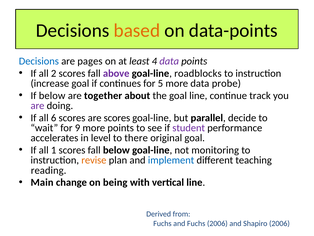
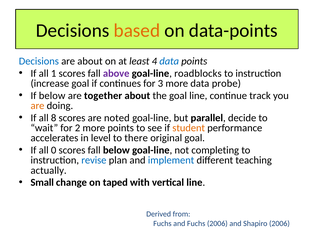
are pages: pages -> about (90, 61)
data colour: purple -> blue (169, 61)
2: 2 -> 1 (54, 73)
5: 5 -> 3 (160, 83)
are colour: purple -> orange (37, 105)
6: 6 -> 8 (54, 118)
are scores: scores -> noted (117, 118)
9: 9 -> 2 (78, 128)
student colour: purple -> orange (189, 128)
1: 1 -> 0 (54, 150)
monitoring: monitoring -> completing (215, 150)
revise colour: orange -> blue (94, 160)
reading: reading -> actually (49, 170)
Main: Main -> Small (42, 182)
being: being -> taped (115, 182)
